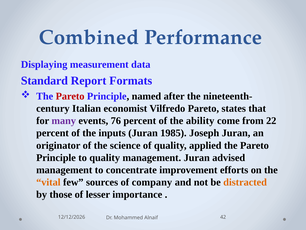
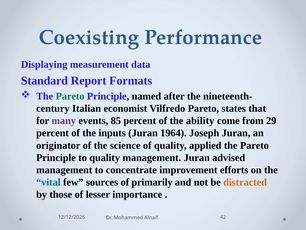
Combined: Combined -> Coexisting (89, 37)
Pareto colour: red -> green (70, 96)
76: 76 -> 85 (116, 121)
22: 22 -> 29 (271, 121)
1985: 1985 -> 1964 (173, 133)
vital colour: orange -> blue (48, 182)
company: company -> primarily (152, 182)
